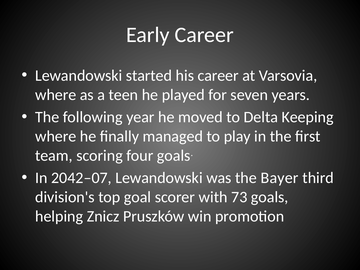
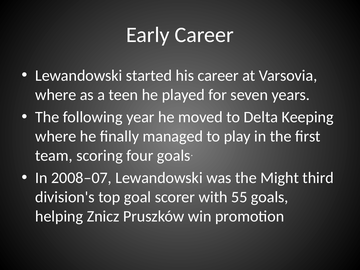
2042–07: 2042–07 -> 2008–07 (81, 178)
Bayer: Bayer -> Might (280, 178)
73: 73 -> 55 (239, 197)
